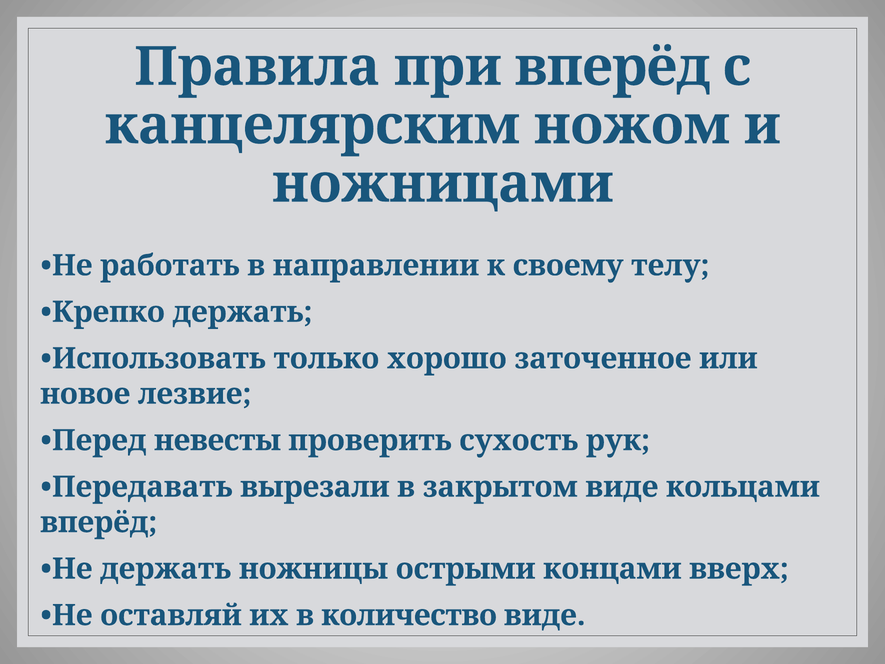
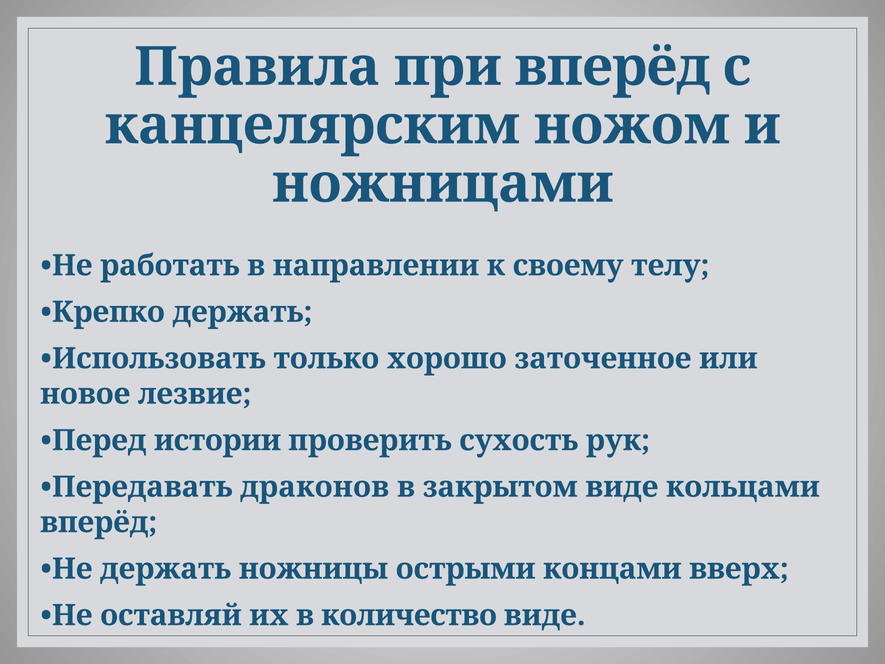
невесты: невесты -> истории (218, 440)
вырезали: вырезали -> драконов (315, 487)
